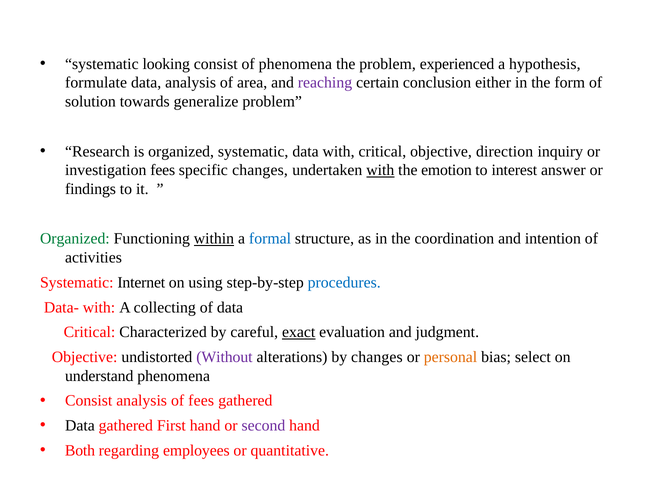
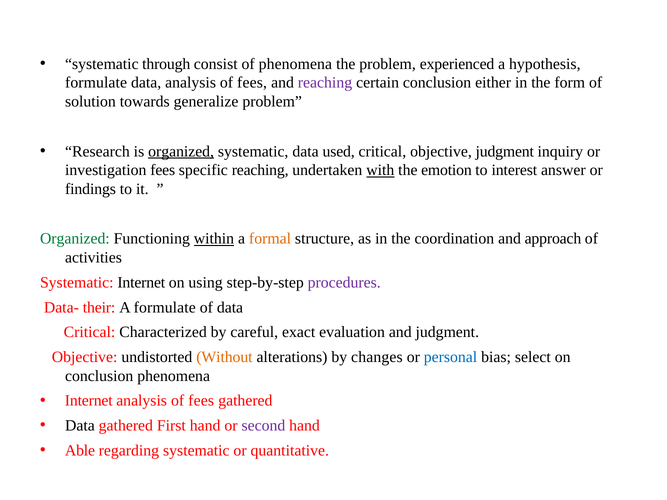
looking: looking -> through (166, 64)
data analysis of area: area -> fees (252, 83)
organized underline: none -> present (181, 151)
data with: with -> used (339, 151)
objective direction: direction -> judgment (505, 151)
specific changes: changes -> reaching (260, 170)
formal colour: blue -> orange (270, 239)
intention: intention -> approach (553, 239)
procedures colour: blue -> purple (344, 283)
Data- with: with -> their (99, 308)
A collecting: collecting -> formulate (165, 308)
exact underline: present -> none (299, 332)
Without colour: purple -> orange (224, 357)
personal colour: orange -> blue (451, 357)
understand: understand -> conclusion (99, 376)
Consist: Consist -> Internet (89, 401)
Both: Both -> Able (80, 451)
regarding employees: employees -> systematic (196, 451)
